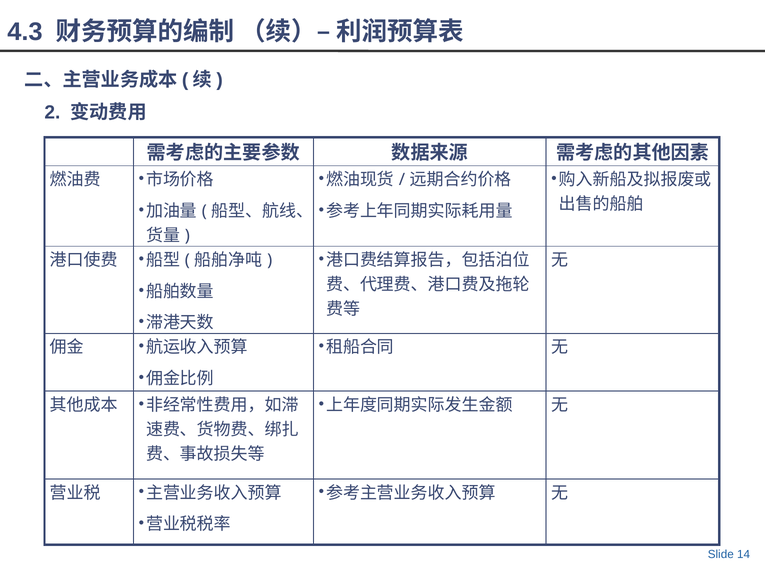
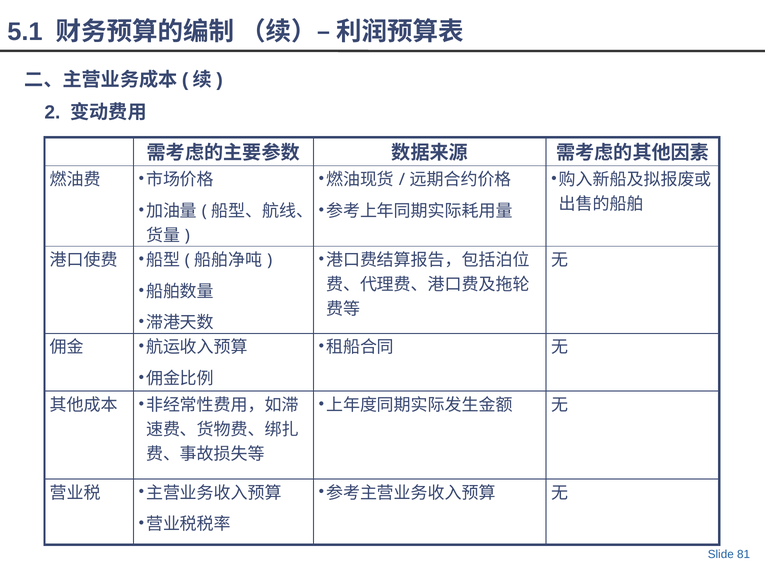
4.3: 4.3 -> 5.1 (25, 32)
14: 14 -> 81 (744, 555)
